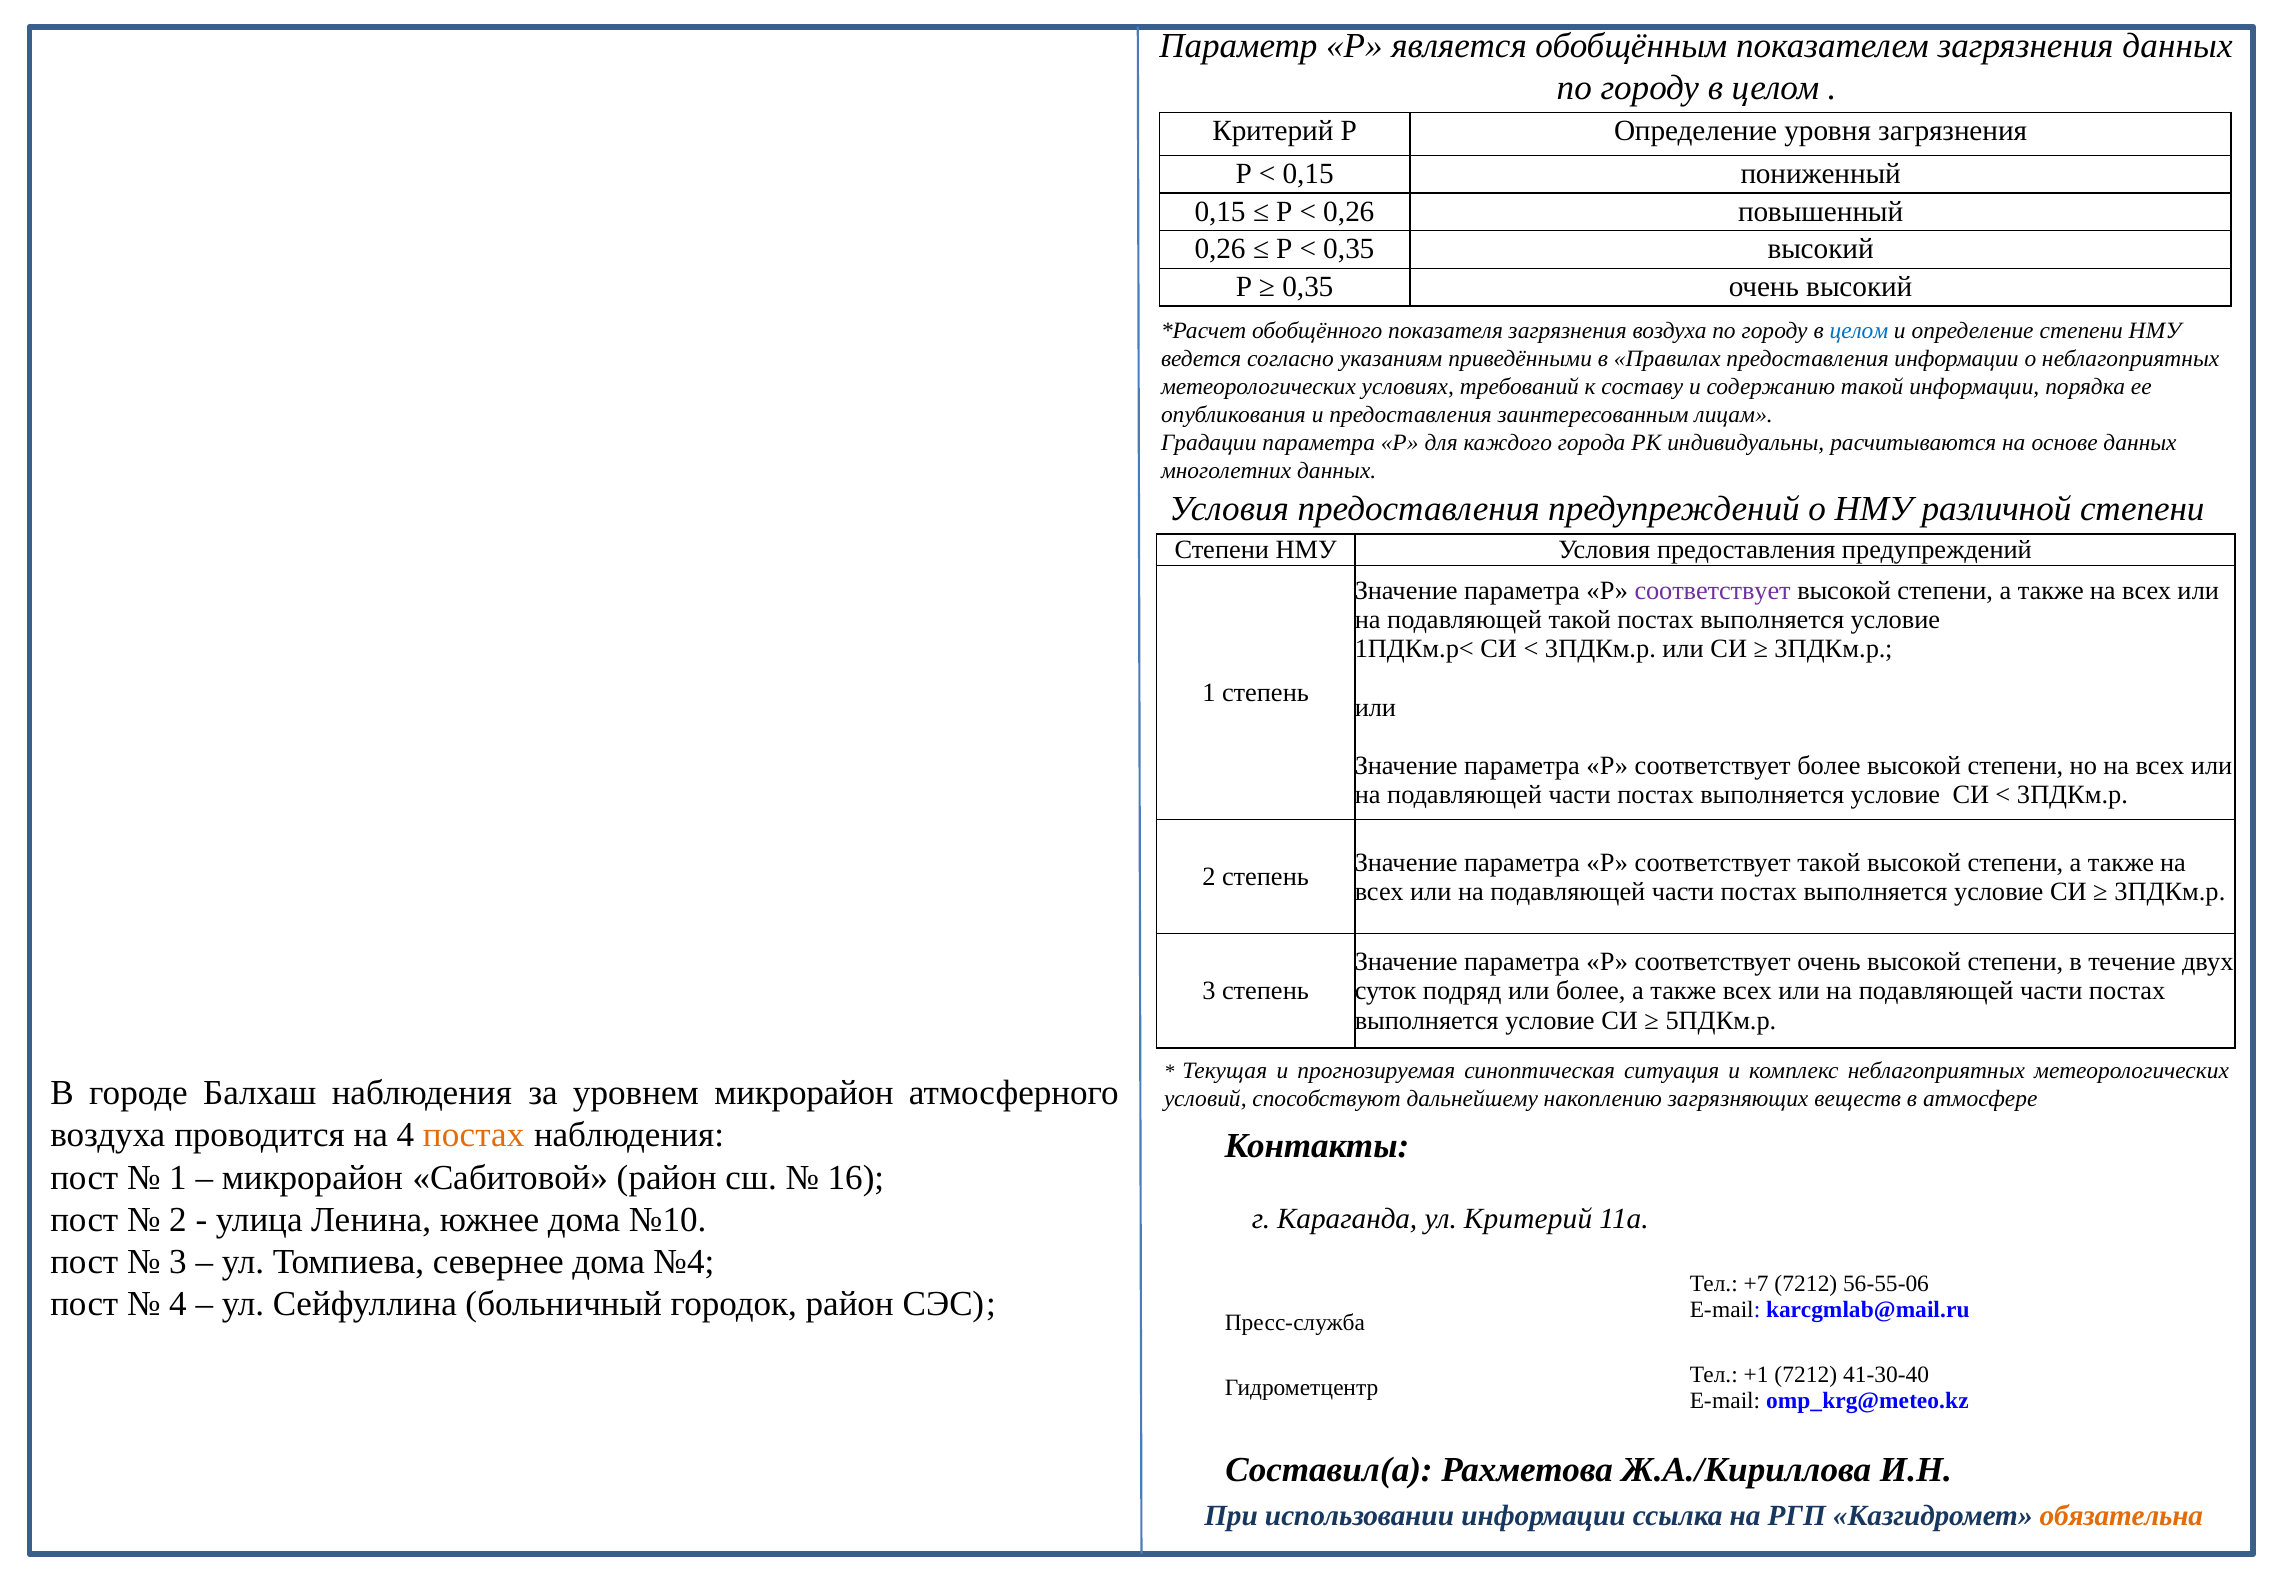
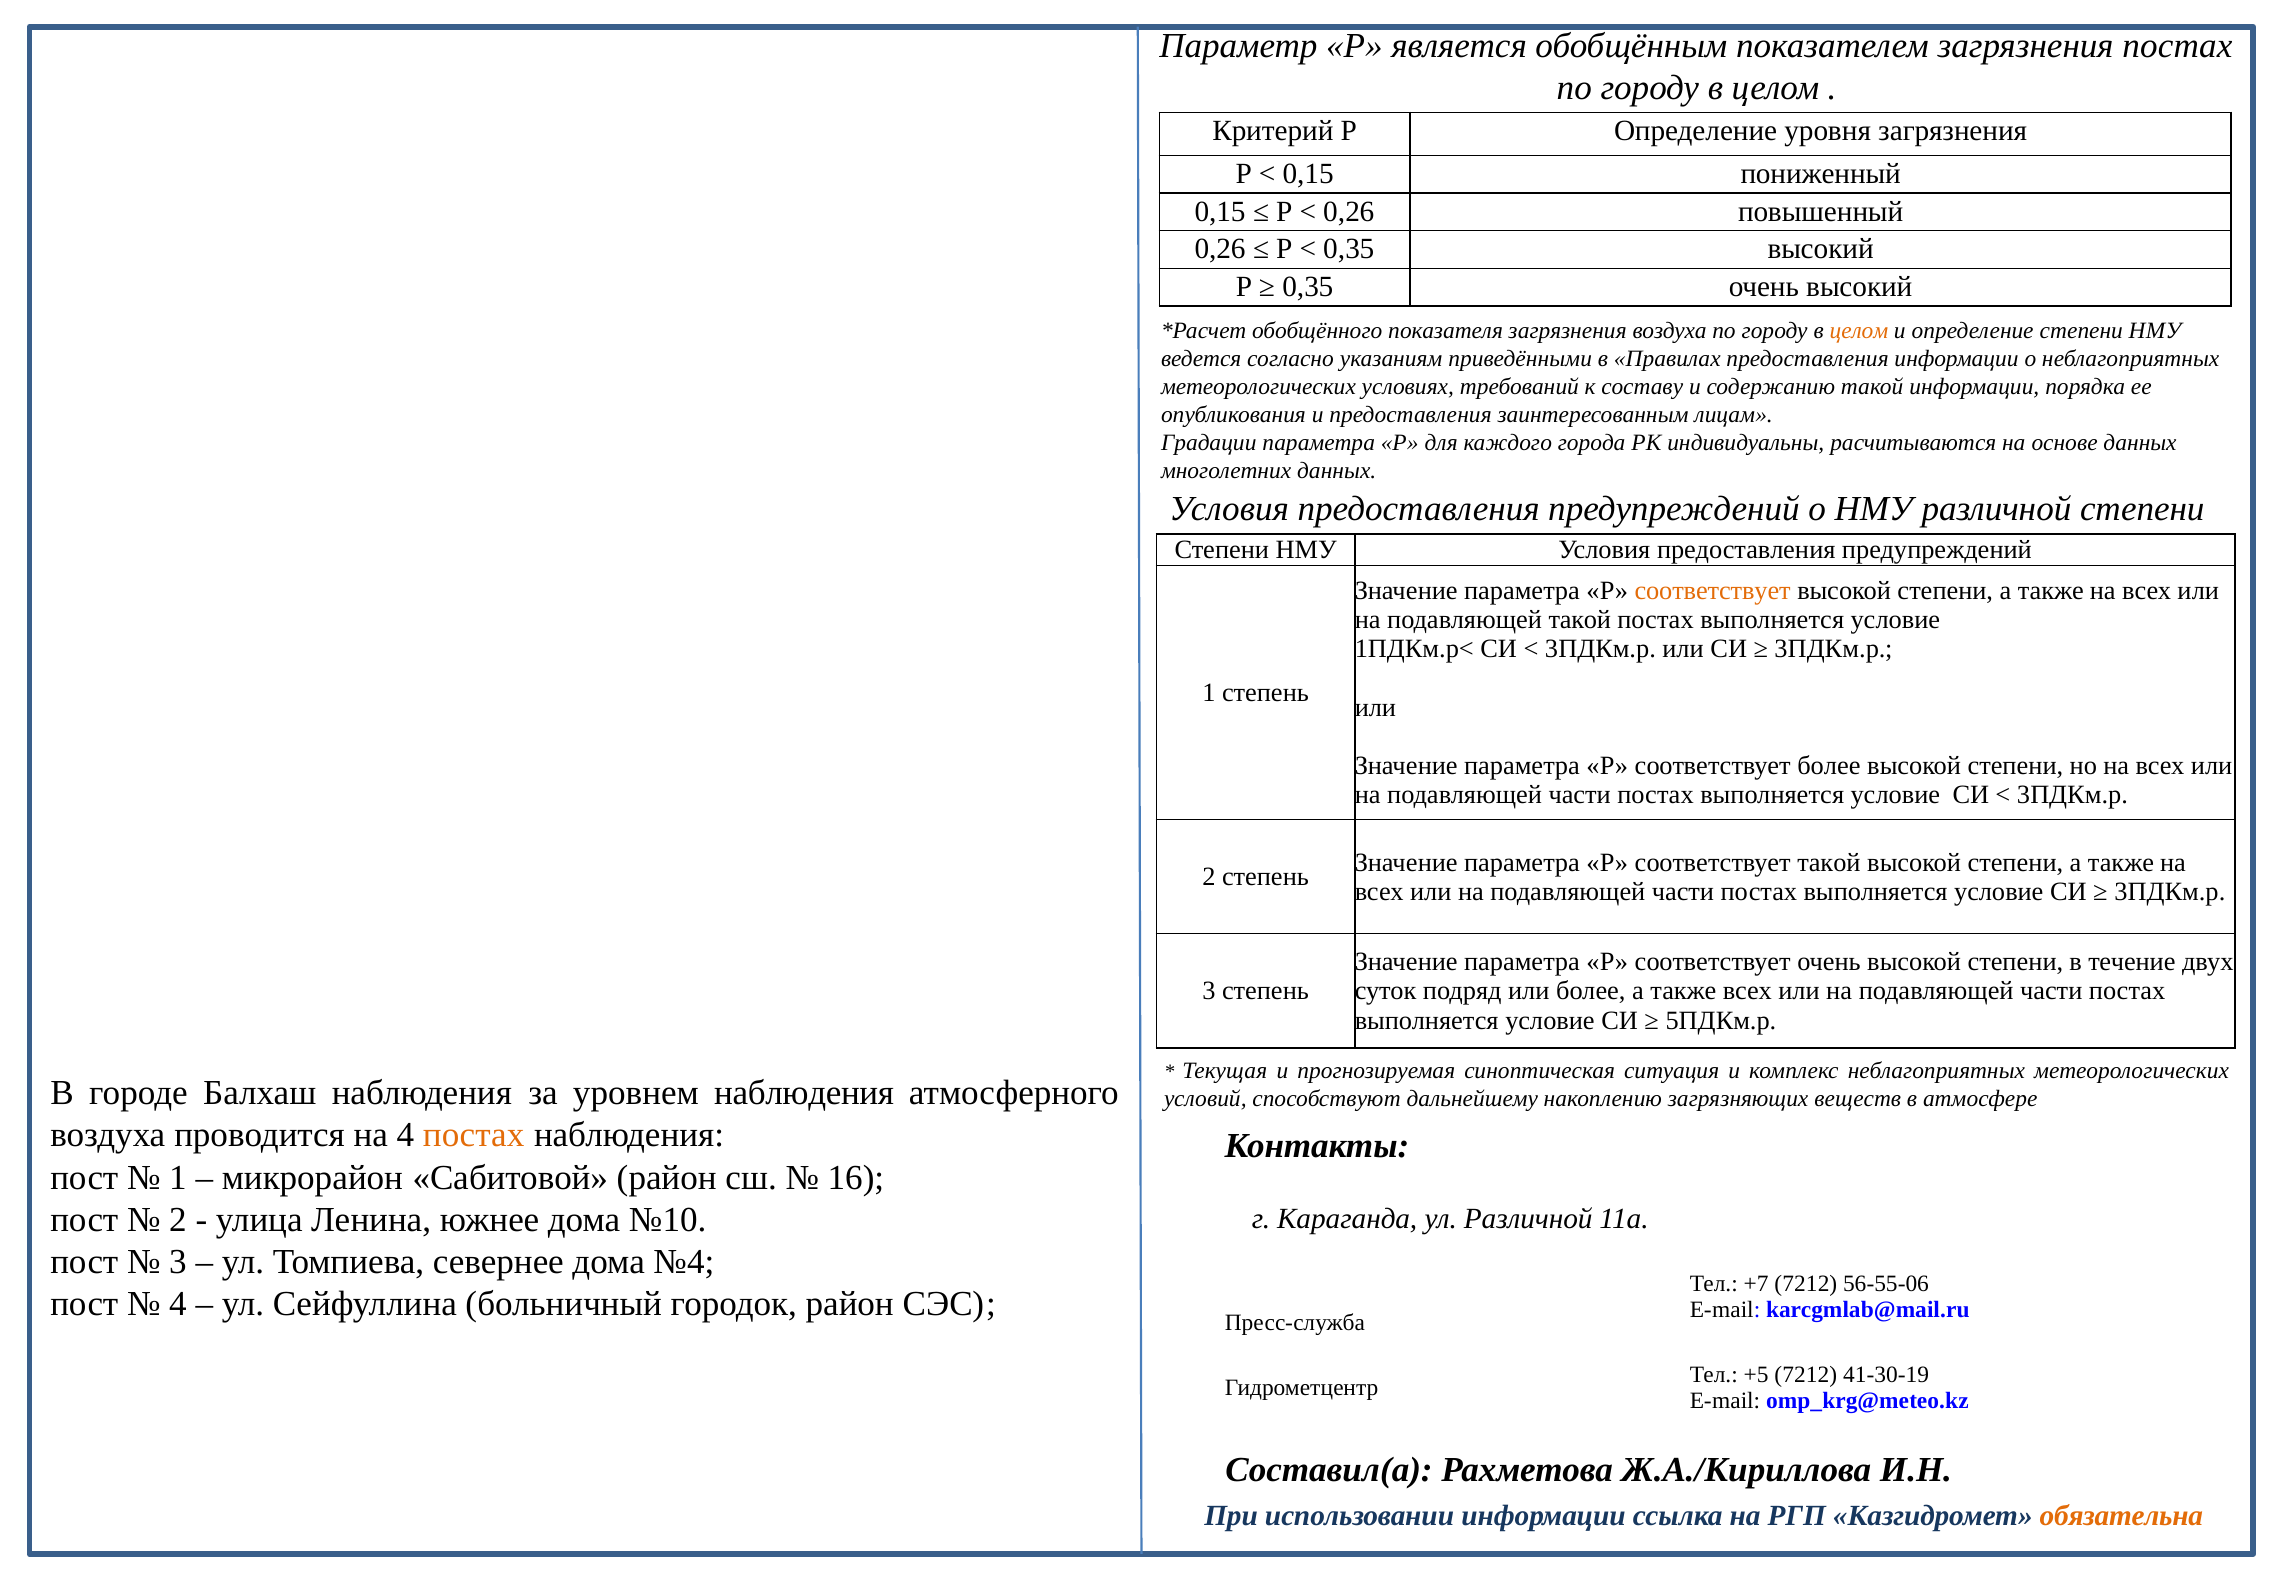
загрязнения данных: данных -> постах (2178, 46)
целом colour: blue -> orange (1859, 330)
соответствует colour: purple -> orange (1713, 590)
уровнем микрорайон: микрорайон -> наблюдения (804, 1093)
ул Критерий: Критерий -> Различной (1528, 1219)
+1: +1 -> +5 (1756, 1375)
41-30-40: 41-30-40 -> 41-30-19 (1886, 1375)
